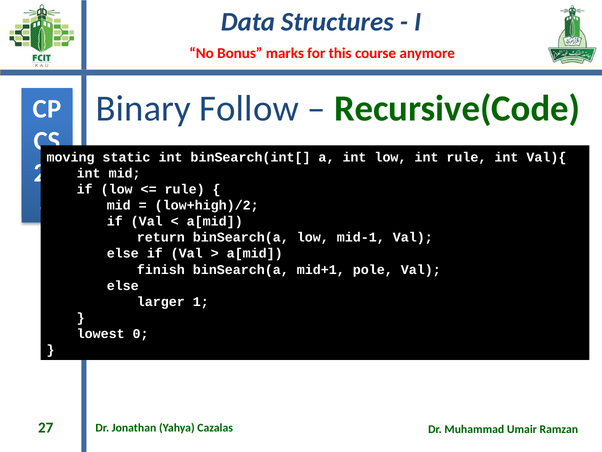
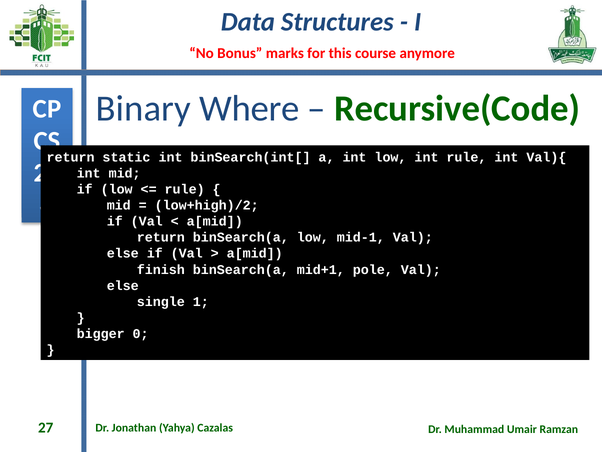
Follow: Follow -> Where (249, 108)
moving: moving -> return (71, 157)
larger: larger -> single (161, 301)
lowest: lowest -> bigger (101, 334)
